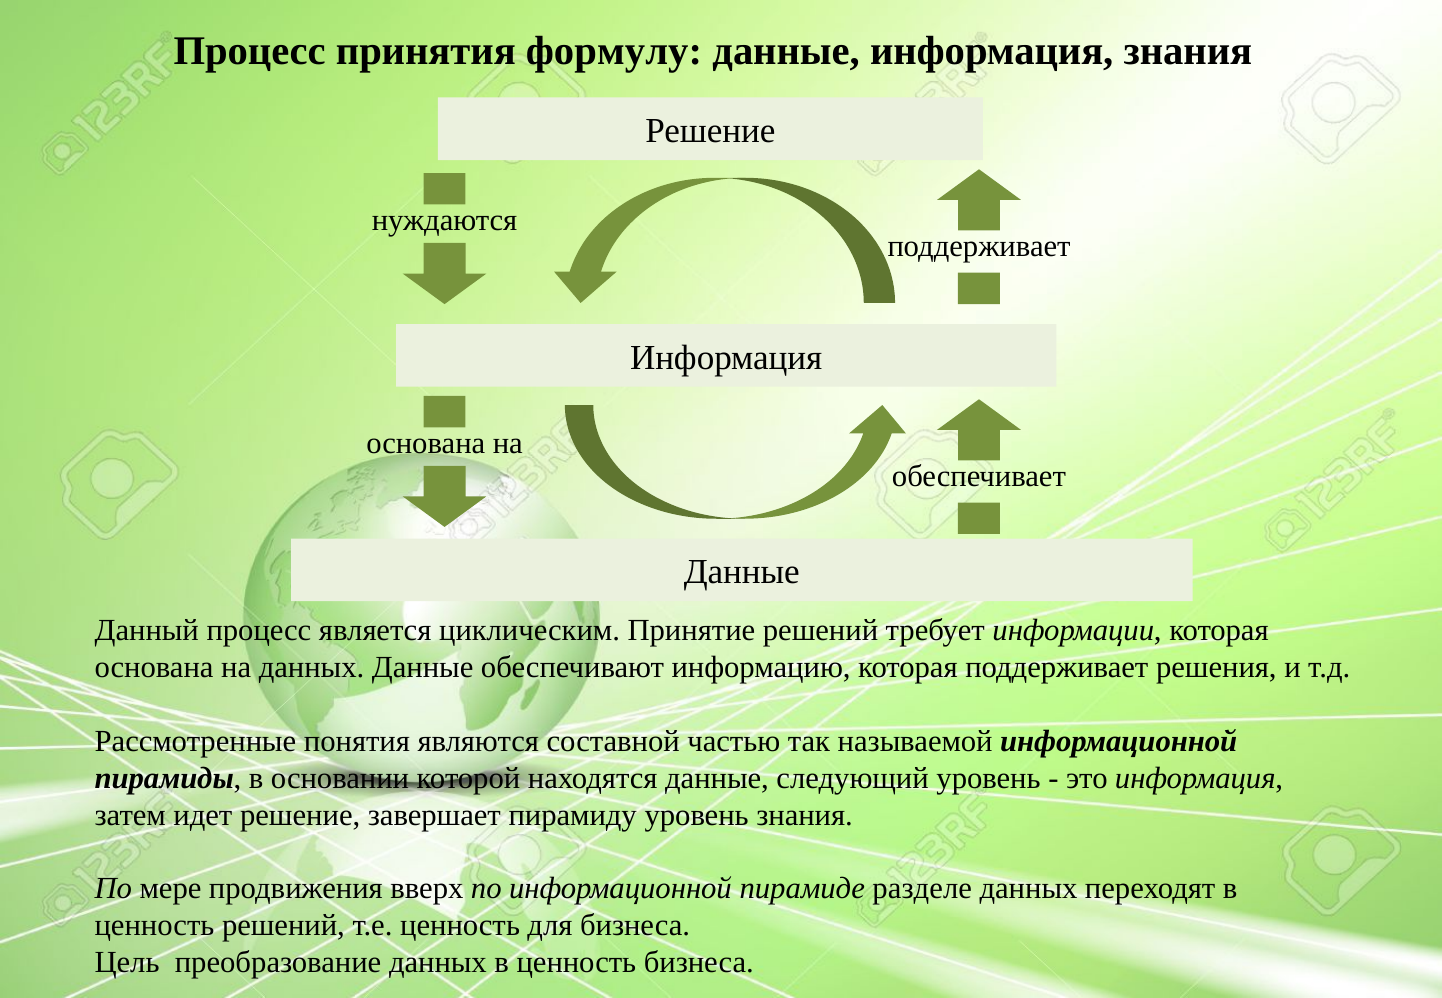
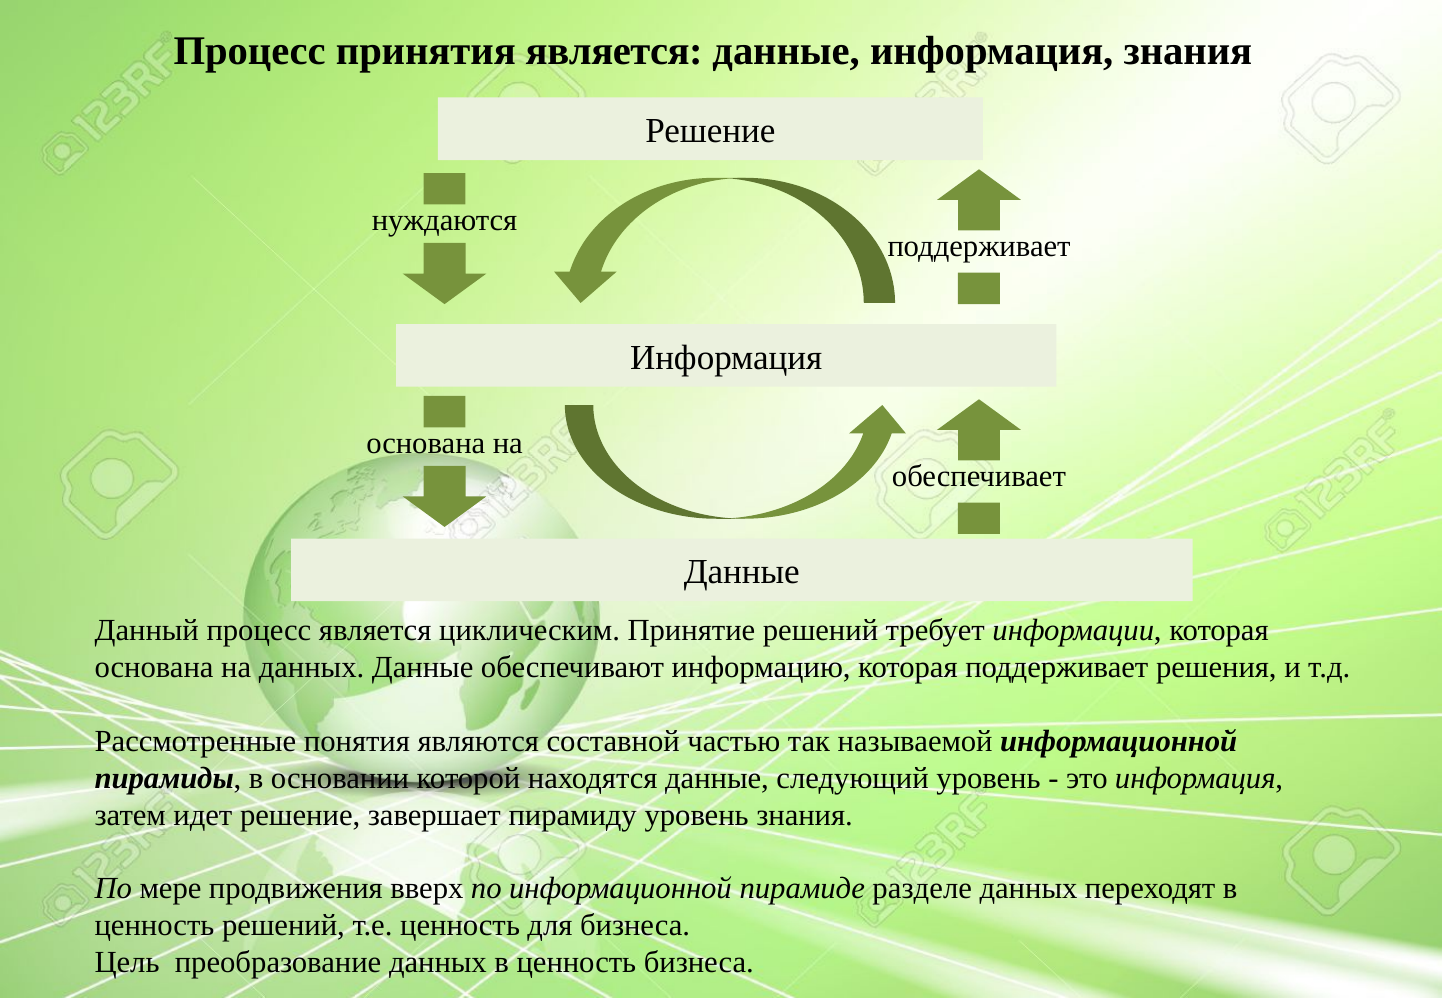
принятия формулу: формулу -> является (614, 51)
